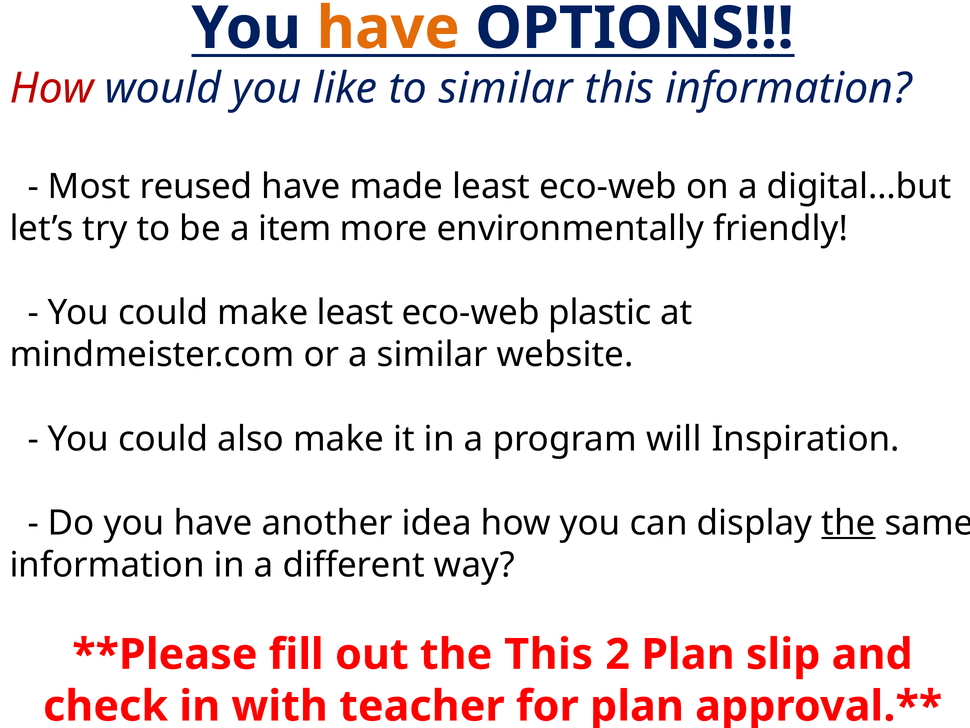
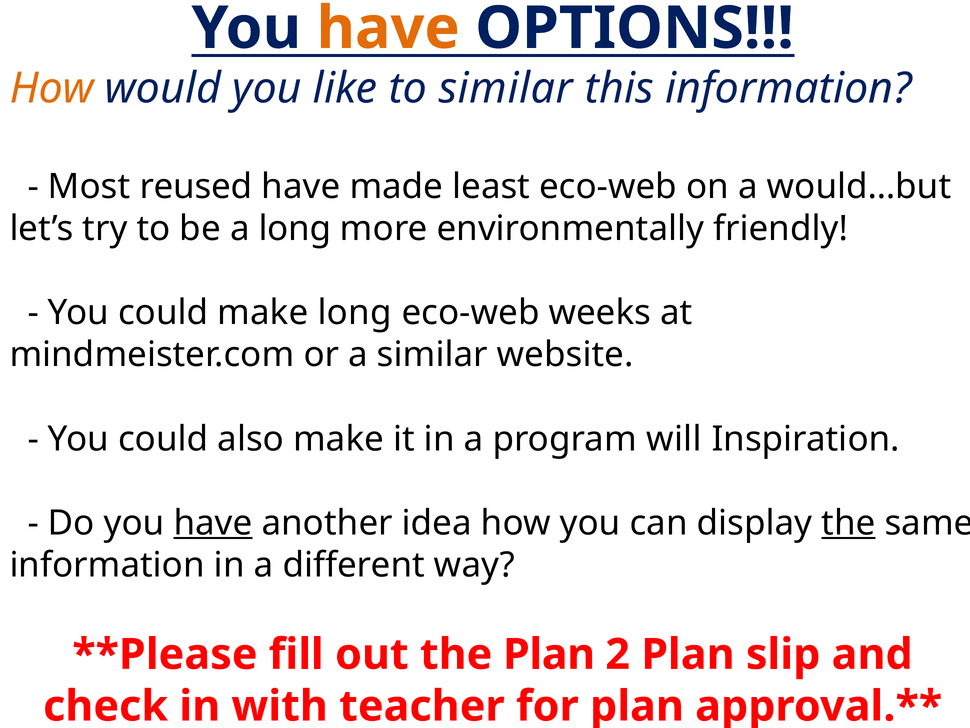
How colour: red -> orange (52, 89)
digital…but: digital…but -> would…but (859, 187)
a item: item -> long (295, 229)
make least: least -> long (355, 313)
plastic: plastic -> weeks (600, 313)
have underline: none -> present (213, 523)
the This: This -> Plan (549, 654)
